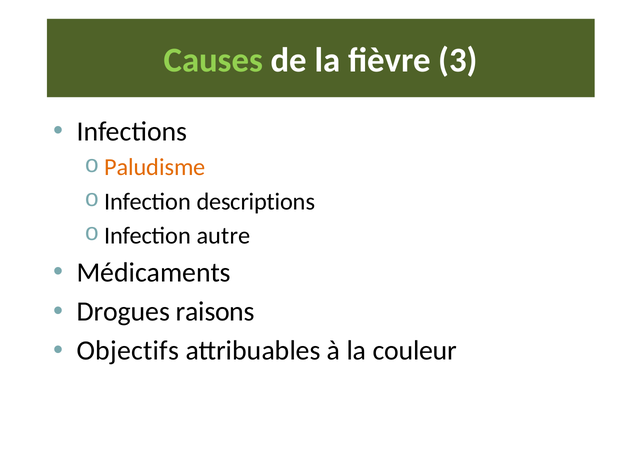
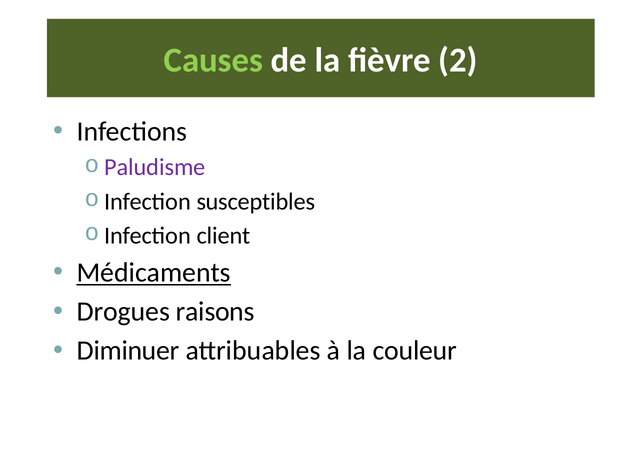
3: 3 -> 2 (458, 60)
Paludisme colour: orange -> purple (155, 167)
descriptions: descriptions -> susceptibles (256, 201)
autre: autre -> client (224, 235)
Médicaments underline: none -> present (154, 272)
Objectifs: Objectifs -> Diminuer (128, 350)
